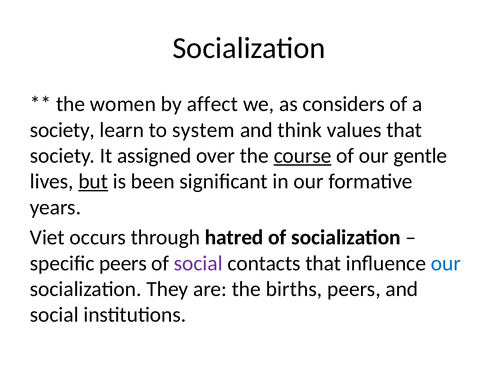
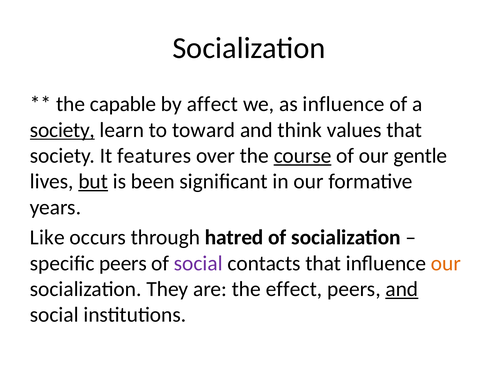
women: women -> capable (123, 104)
as considers: considers -> influence (344, 104)
society underline: none -> present (62, 130)
system: system -> toward (204, 130)
assigned: assigned -> features (154, 155)
Viet: Viet -> Like (47, 237)
our colour: blue -> orange (446, 263)
births: births -> effect (294, 289)
and underline: none -> present (402, 289)
